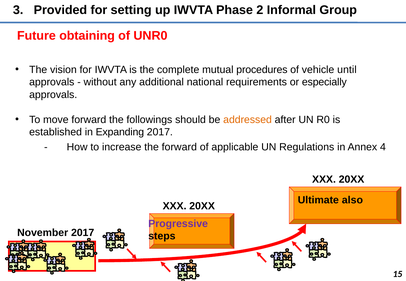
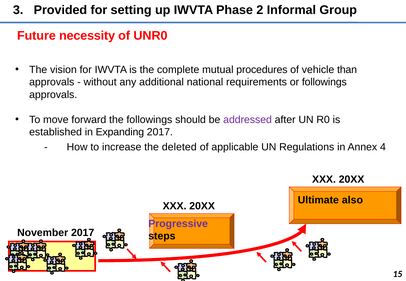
obtaining: obtaining -> necessity (87, 36)
until: until -> than (347, 70)
or especially: especially -> followings (324, 82)
addressed colour: orange -> purple (248, 120)
the forward: forward -> deleted (179, 147)
